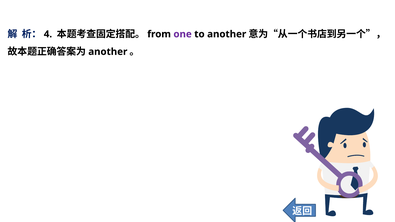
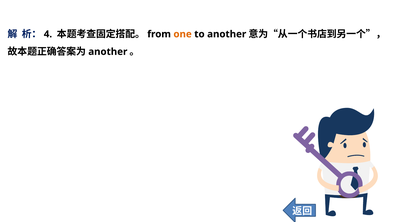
one colour: purple -> orange (183, 34)
